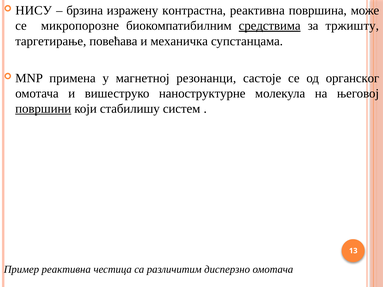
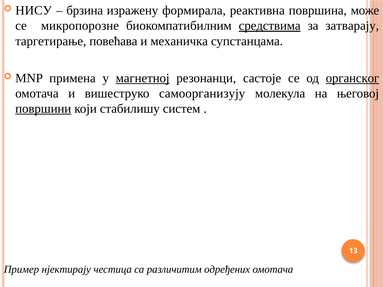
контрастна: контрастна -> формирала (194, 10)
тржишту: тржишту -> затварају (352, 26)
магнетној underline: none -> present (143, 78)
органског underline: none -> present (352, 78)
наноструктурне: наноструктурне -> самоорганизују (202, 93)
Пример реактивна: реактивна -> нјектирају (66, 270)
дисперзно: дисперзно -> одређених (227, 270)
